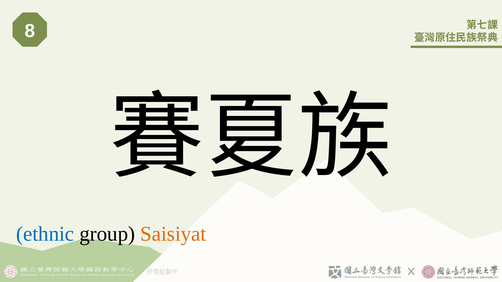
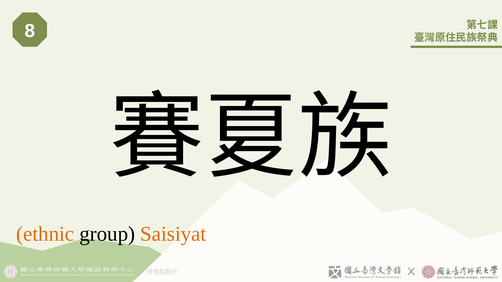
ethnic colour: blue -> orange (45, 234)
